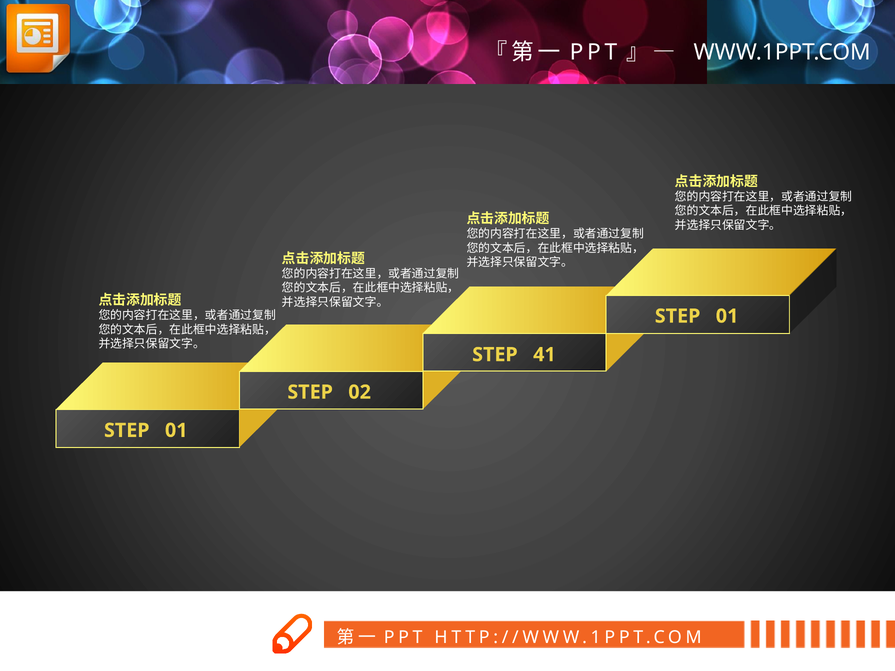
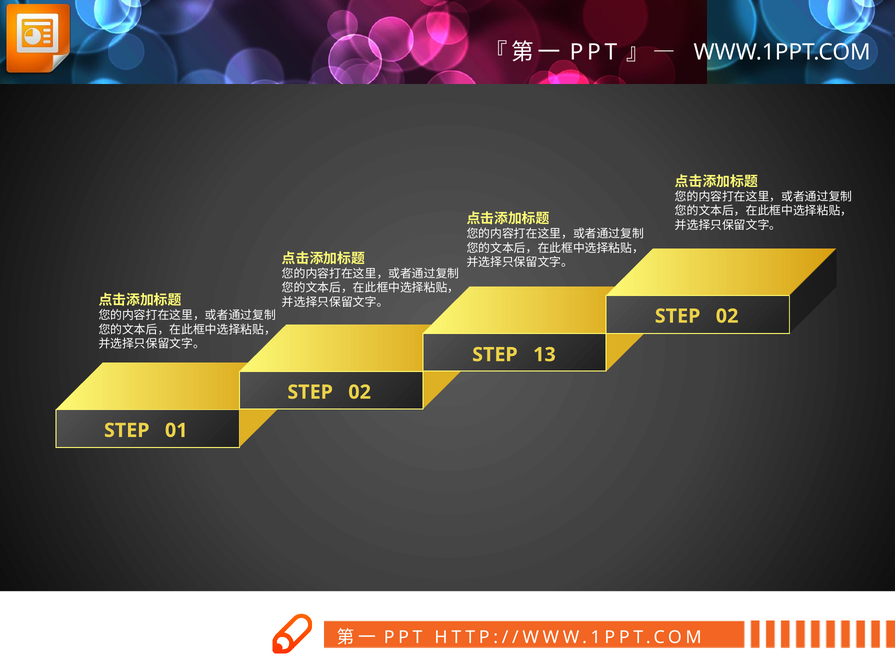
01: 01 -> 02 (727, 316)
41: 41 -> 13 (544, 355)
